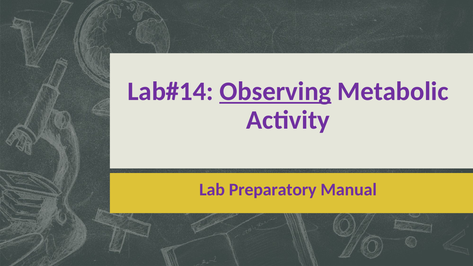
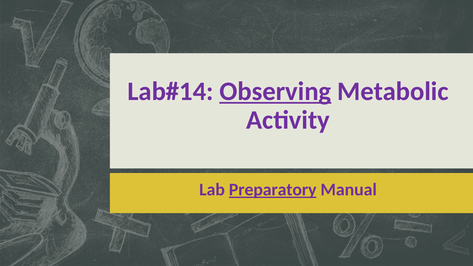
Preparatory underline: none -> present (273, 190)
